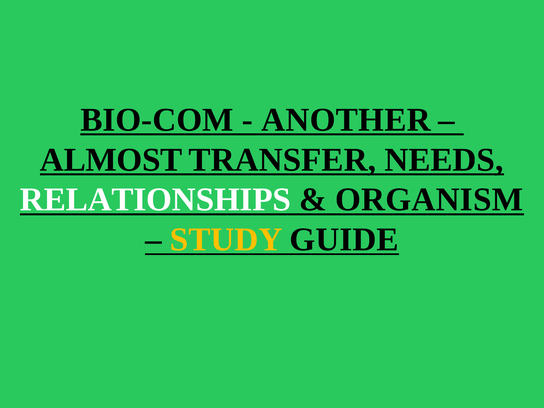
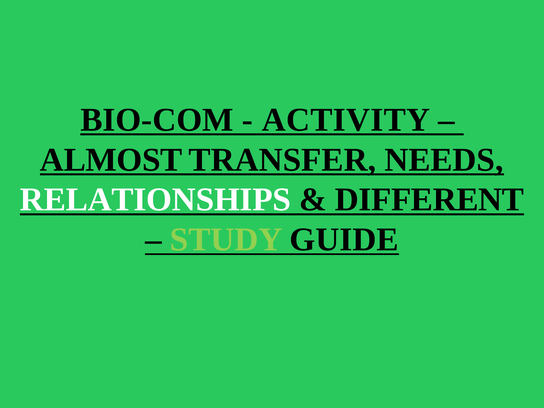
ANOTHER: ANOTHER -> ACTIVITY (346, 120)
ORGANISM: ORGANISM -> DIFFERENT (429, 200)
STUDY colour: yellow -> light green (226, 240)
